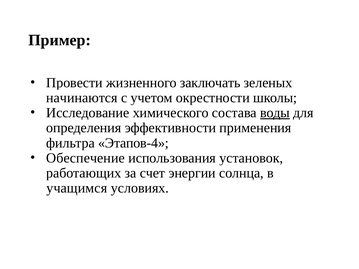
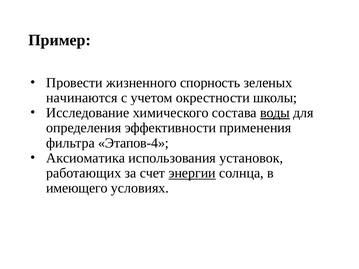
заключать: заключать -> спорность (210, 83)
Обеспечение: Обеспечение -> Аксиоматика (86, 158)
энергии underline: none -> present (192, 173)
учащимся: учащимся -> имеющего (77, 188)
